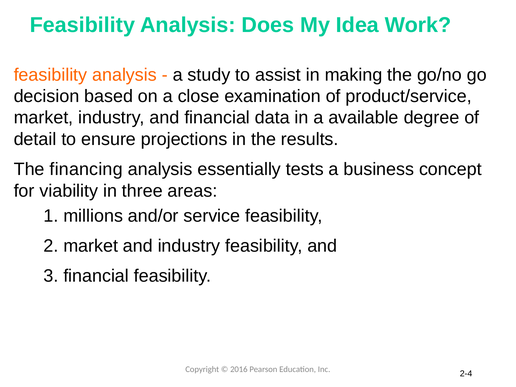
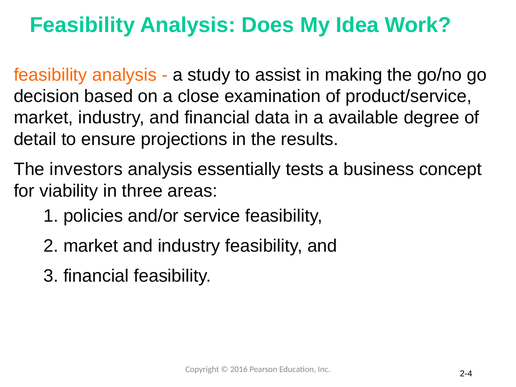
financing: financing -> investors (86, 169)
millions: millions -> policies (93, 216)
